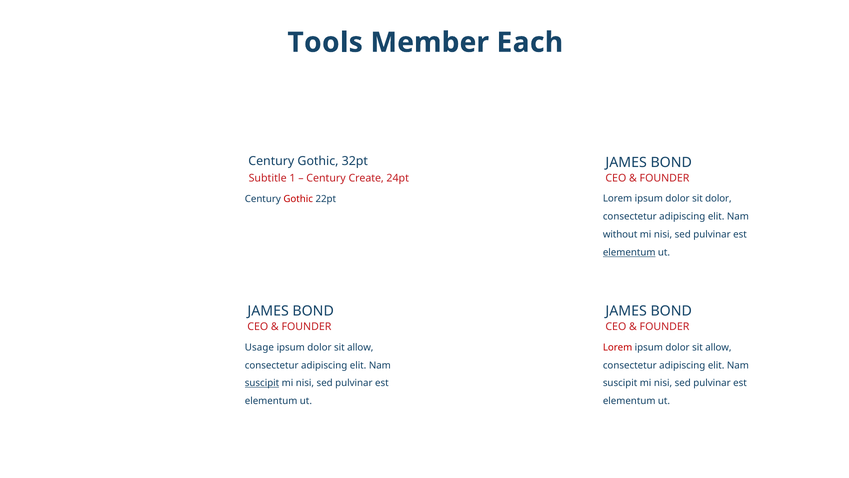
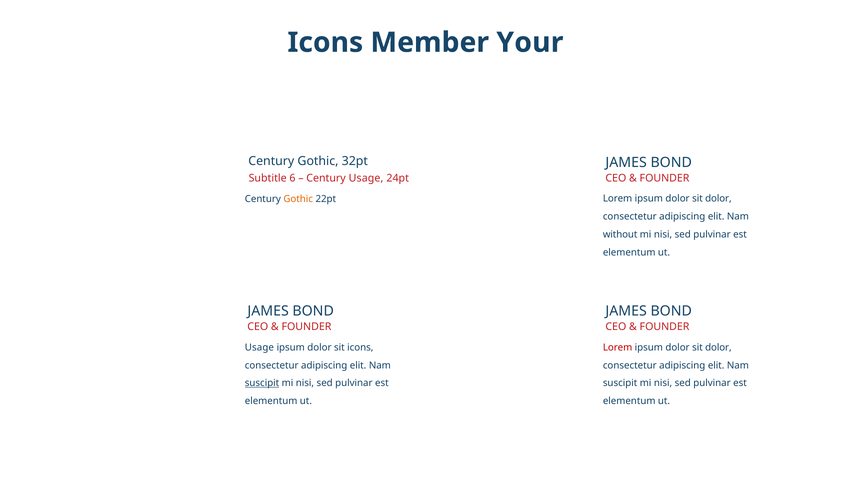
Tools: Tools -> Icons (325, 42)
Each: Each -> Your (530, 42)
1: 1 -> 6 (292, 178)
Century Create: Create -> Usage (366, 178)
Gothic colour: red -> orange (298, 199)
elementum underline: present -> none (629, 252)
allow: allow -> icons (360, 347)
allow: allow -> dolor (718, 347)
